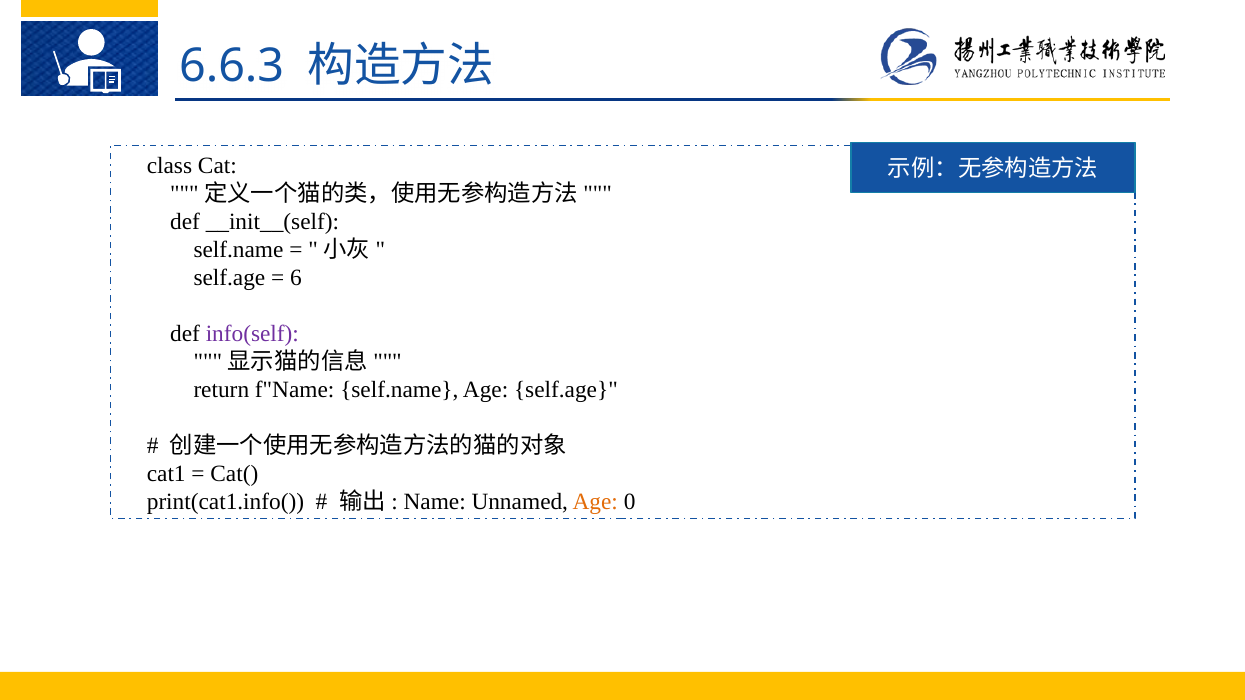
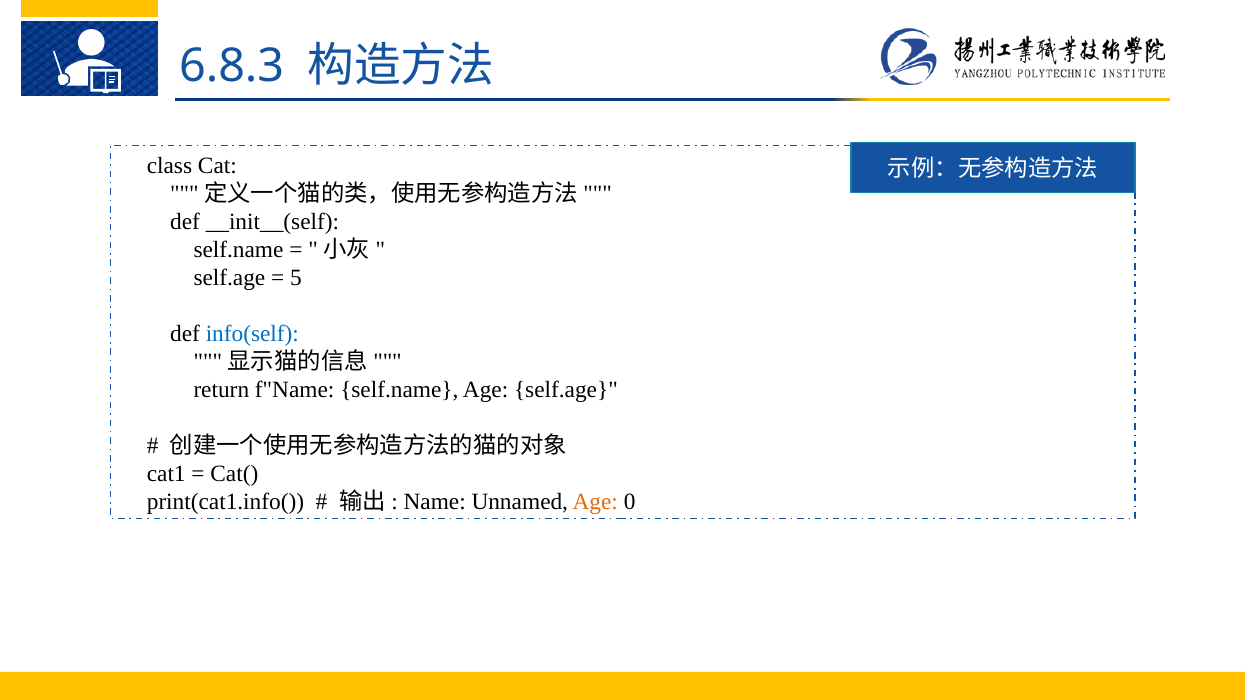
6.6.3: 6.6.3 -> 6.8.3 (232, 66)
6: 6 -> 5 (296, 278)
info(self colour: purple -> blue (252, 334)
